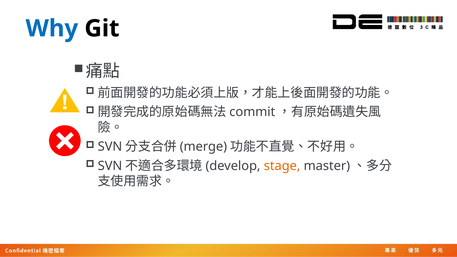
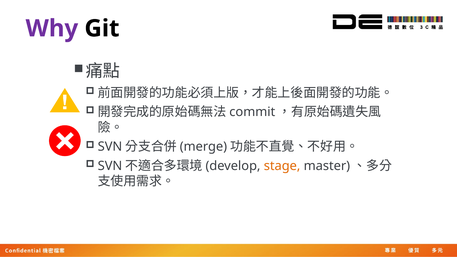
Why colour: blue -> purple (52, 28)
